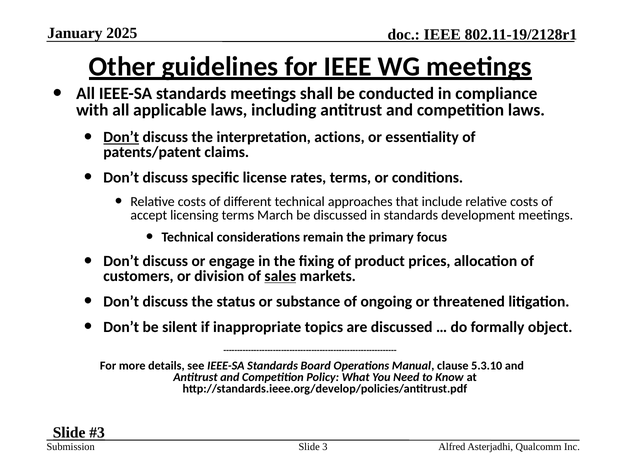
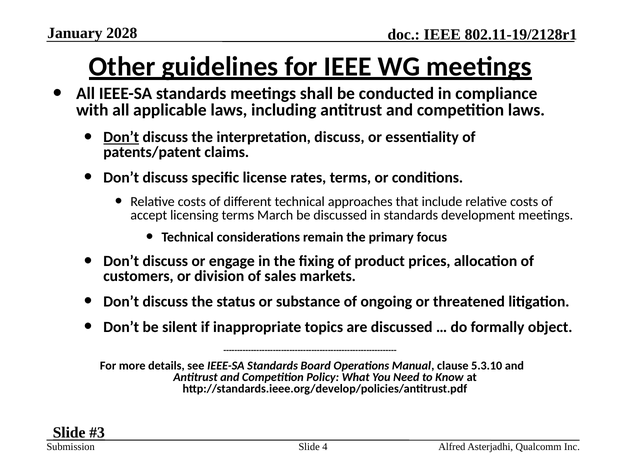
2025: 2025 -> 2028 (122, 33)
interpretation actions: actions -> discuss (339, 137)
sales underline: present -> none (280, 276)
3: 3 -> 4 (325, 447)
